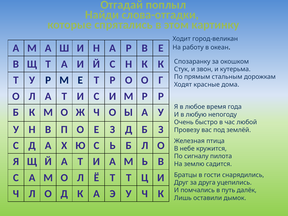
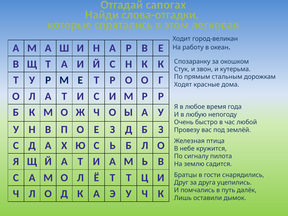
поплыл: поплыл -> сапогах (166, 5)
картинку: картинку -> легковая (215, 25)
